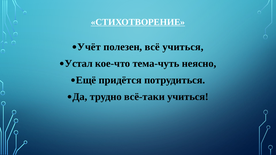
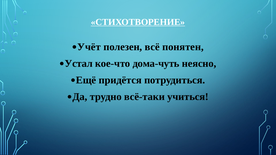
всё учиться: учиться -> понятен (183, 47)
тема-чуть: тема-чуть -> дома-чуть (156, 64)
